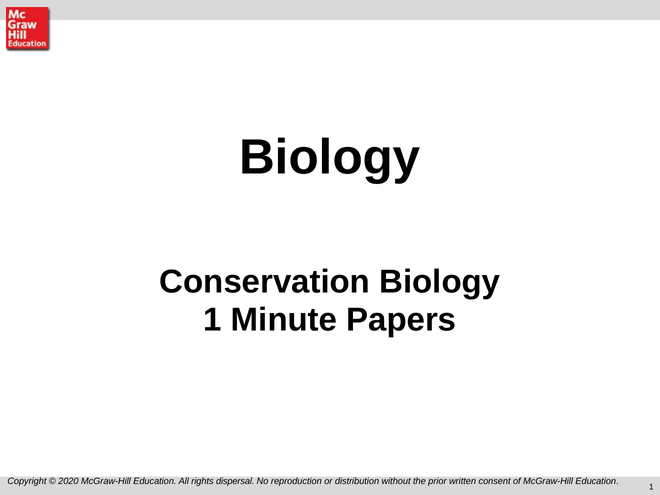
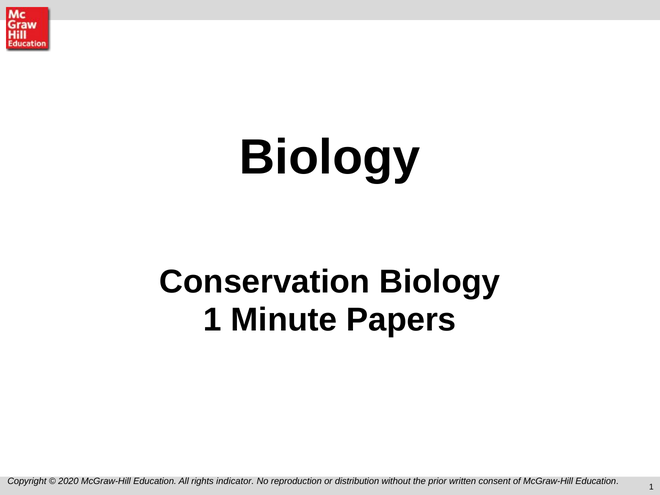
dispersal: dispersal -> indicator (235, 481)
